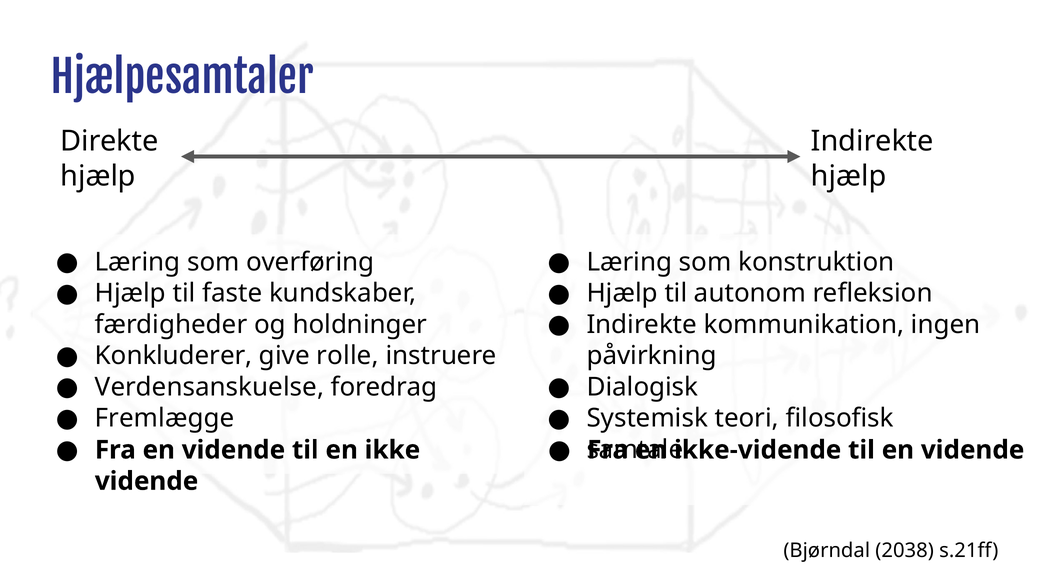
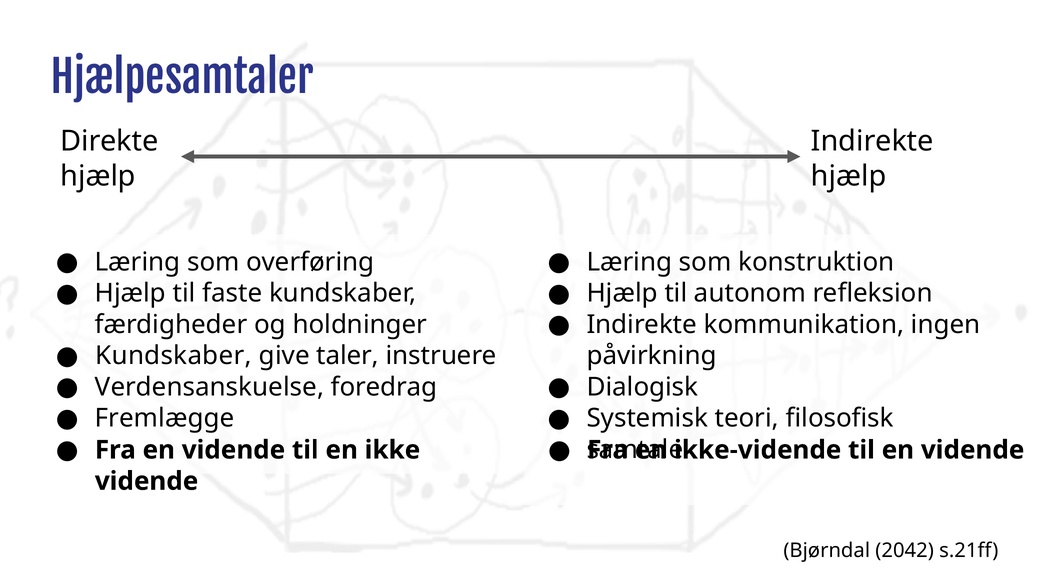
Konkluderer: Konkluderer -> Kundskaber (173, 356)
rolle: rolle -> taler (348, 356)
2038: 2038 -> 2042 (905, 550)
